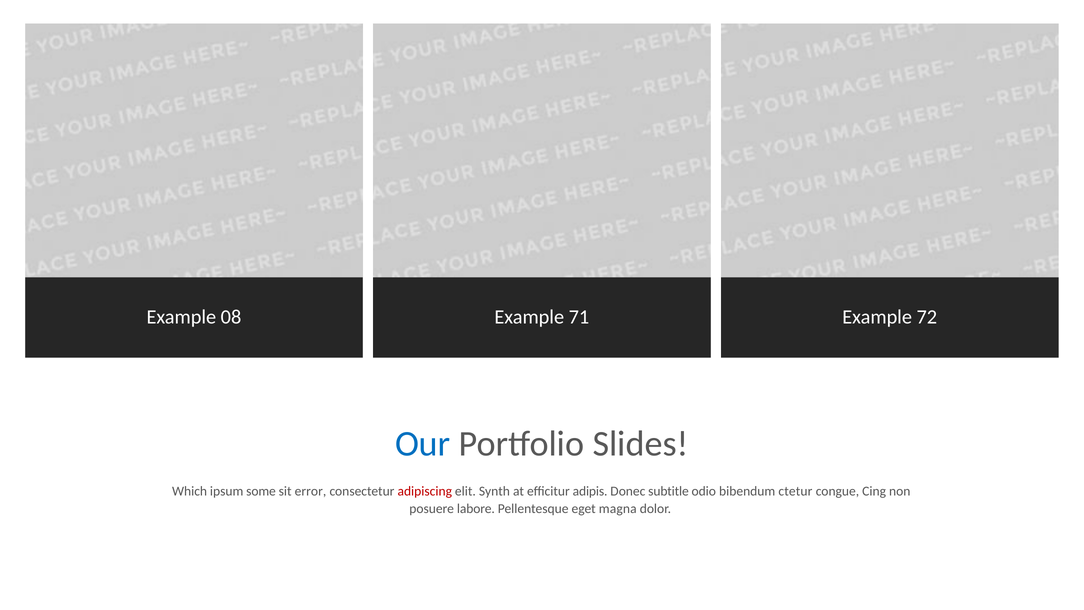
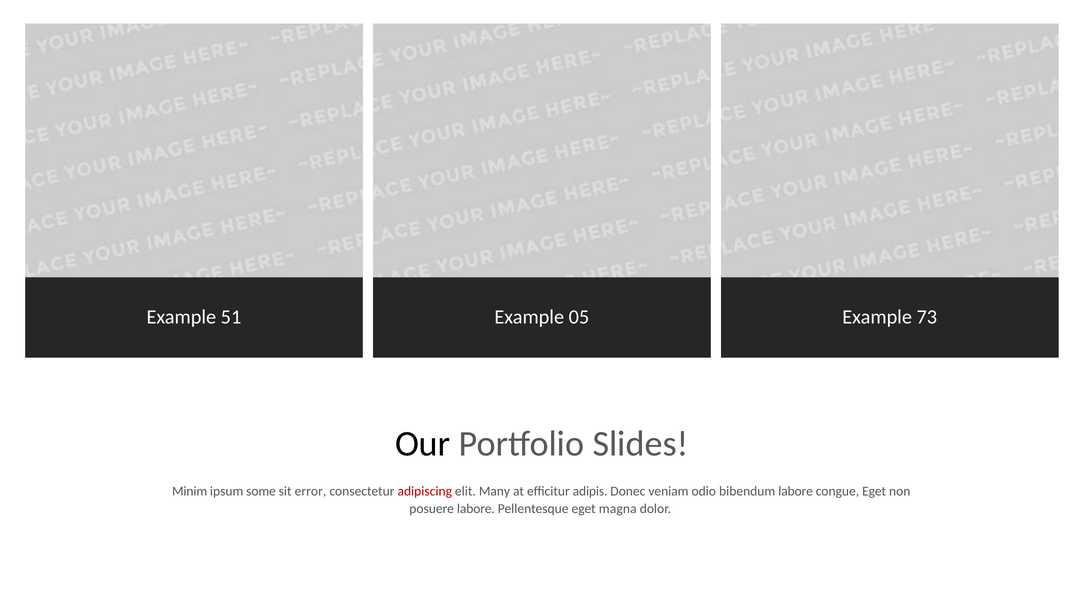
08: 08 -> 51 (231, 317)
71: 71 -> 05 (579, 317)
72: 72 -> 73 (927, 317)
Our colour: blue -> black (423, 444)
Which: Which -> Minim (190, 491)
Synth: Synth -> Many (494, 491)
subtitle: subtitle -> veniam (668, 491)
bibendum ctetur: ctetur -> labore (796, 491)
congue Cing: Cing -> Eget (874, 491)
